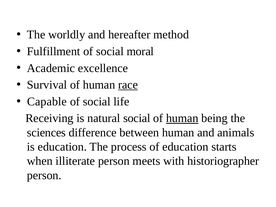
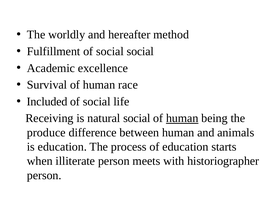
social moral: moral -> social (140, 51)
race underline: present -> none (128, 85)
Capable: Capable -> Included (47, 102)
sciences: sciences -> produce (46, 133)
